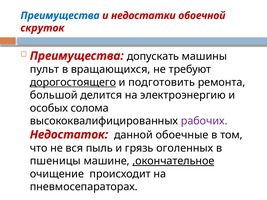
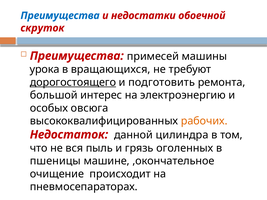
допускать: допускать -> примесей (153, 56)
пульт: пульт -> урока (45, 69)
делится: делится -> интерес (101, 95)
солома: солома -> овсюга (90, 108)
рабочих colour: purple -> orange (204, 121)
обоечные: обоечные -> цилиндра (182, 135)
,окончательное underline: present -> none (173, 161)
